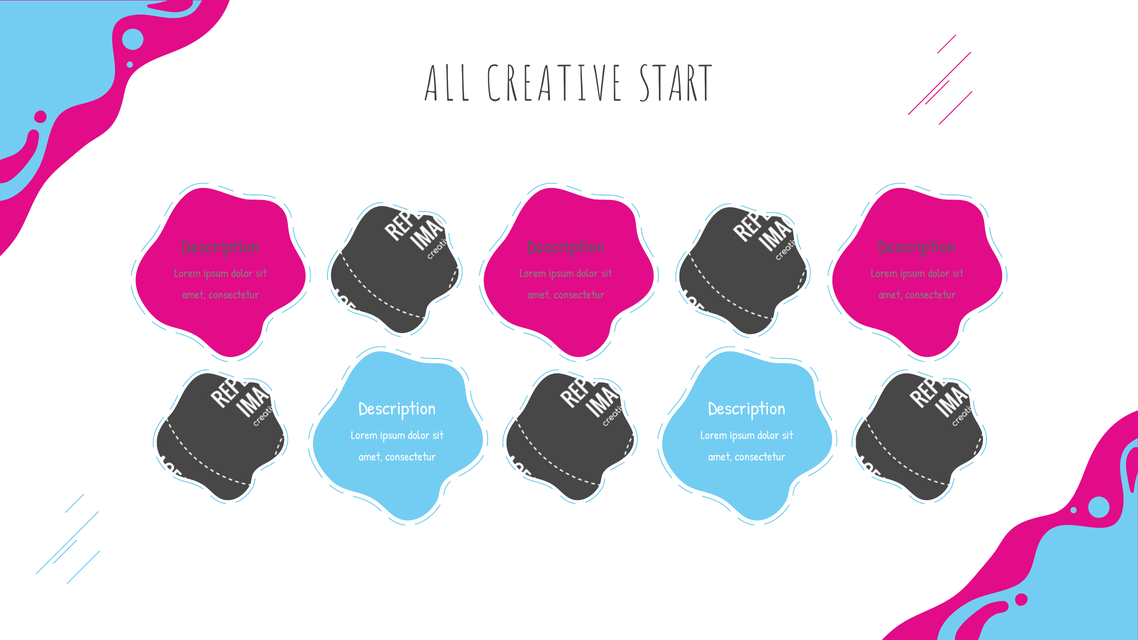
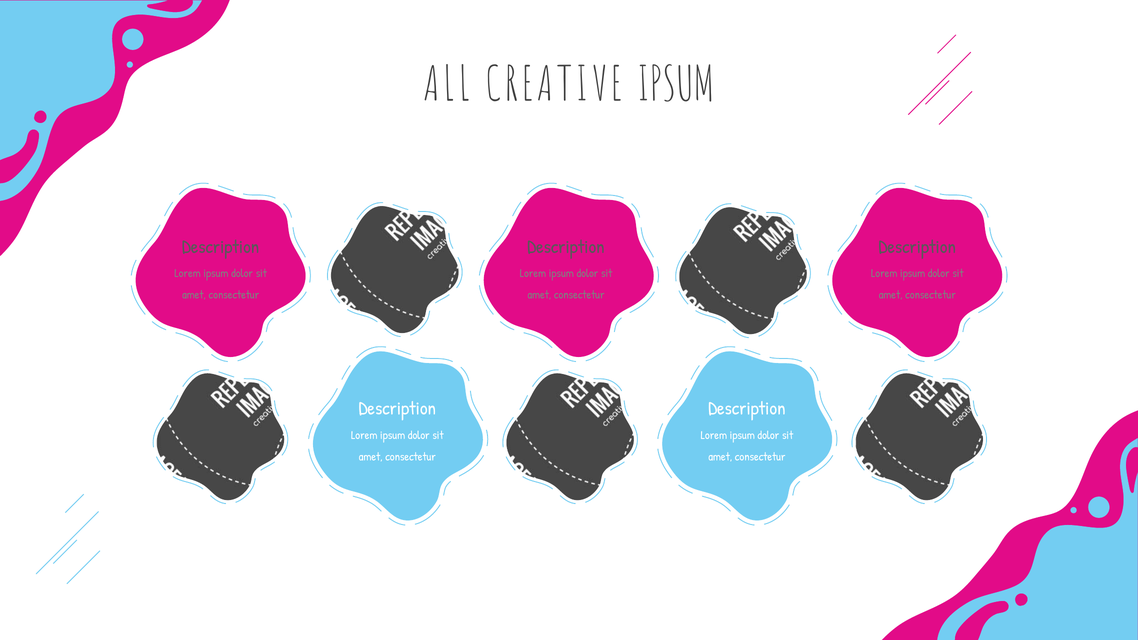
CREATIVE START: START -> IPSUM (676, 85)
